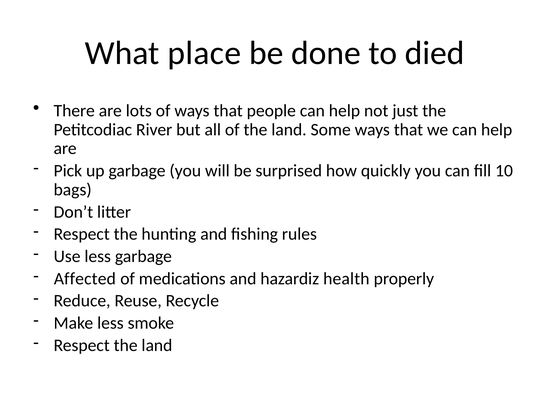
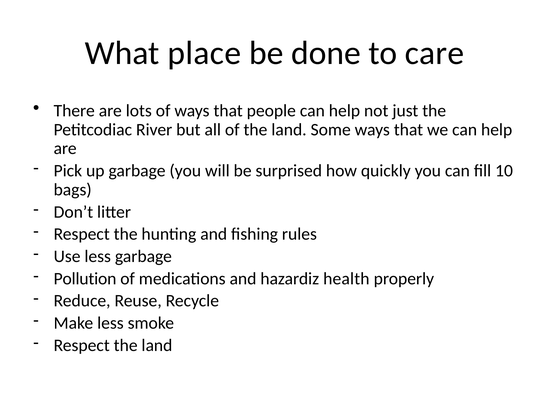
died: died -> care (435, 53)
Affected: Affected -> Pollution (85, 279)
